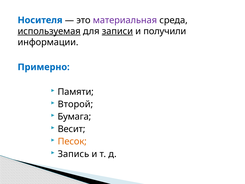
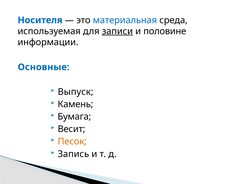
материальная colour: purple -> blue (125, 20)
используемая underline: present -> none (49, 31)
получили: получили -> половине (165, 31)
Примерно: Примерно -> Основные (44, 67)
Памяти: Памяти -> Выпуск (76, 92)
Второй: Второй -> Камень (75, 104)
